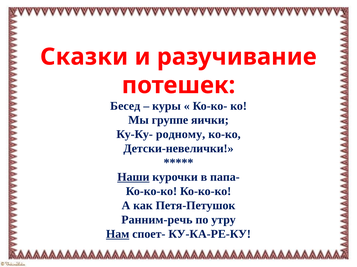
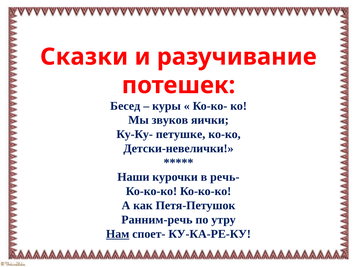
группе: группе -> звуков (170, 120)
родному: родному -> петушке (181, 135)
Наши underline: present -> none (133, 178)
папа-: папа- -> речь- (225, 178)
